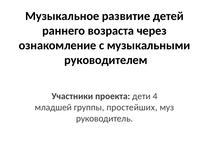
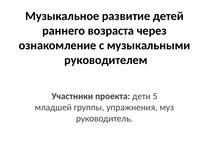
4: 4 -> 5 (155, 96)
простейших: простейших -> упражнения (132, 107)
